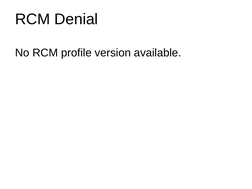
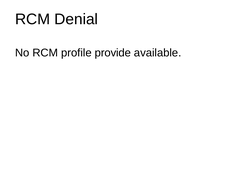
version: version -> provide (113, 53)
